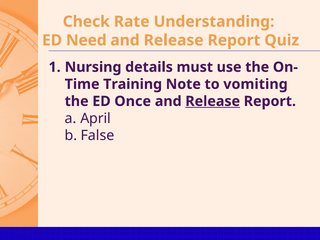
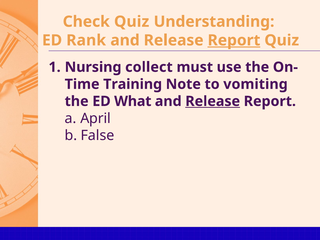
Check Rate: Rate -> Quiz (132, 22)
Need: Need -> Rank (86, 40)
Report underline: none -> present (234, 40)
details: details -> collect (149, 67)
Once: Once -> What (133, 101)
